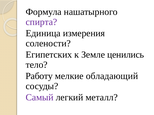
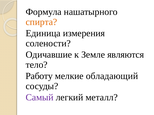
спирта colour: purple -> orange (41, 22)
Египетских: Египетских -> Одичавшие (49, 55)
ценились: ценились -> являются (126, 55)
